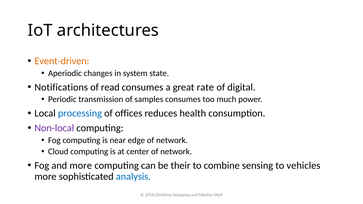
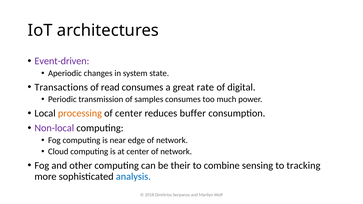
Event-driven colour: orange -> purple (62, 61)
Notifications: Notifications -> Transactions (61, 87)
processing colour: blue -> orange (80, 113)
of offices: offices -> center (129, 113)
health: health -> buffer (193, 113)
and more: more -> other (81, 166)
vehicles: vehicles -> tracking (303, 166)
